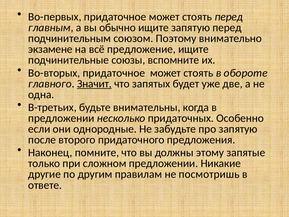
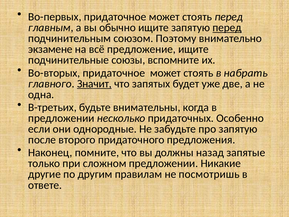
перед underline: none -> present (227, 28)
обороте: обороте -> набрать (246, 73)
этому: этому -> назад (210, 152)
